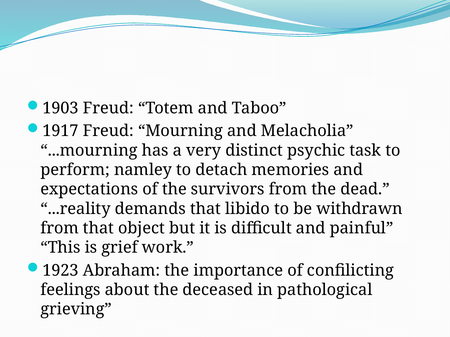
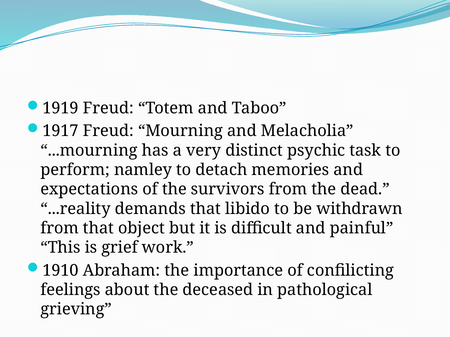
1903: 1903 -> 1919 (61, 108)
1923: 1923 -> 1910 (61, 271)
